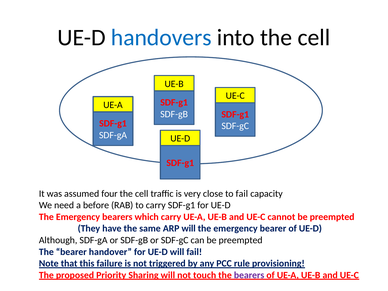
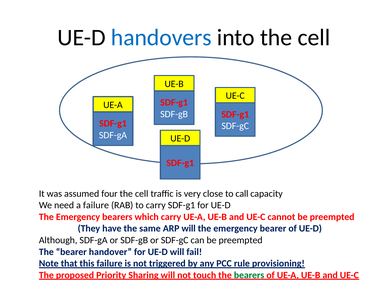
to fail: fail -> call (242, 194)
a before: before -> failure (96, 205)
bearers colour: purple -> green (249, 275)
